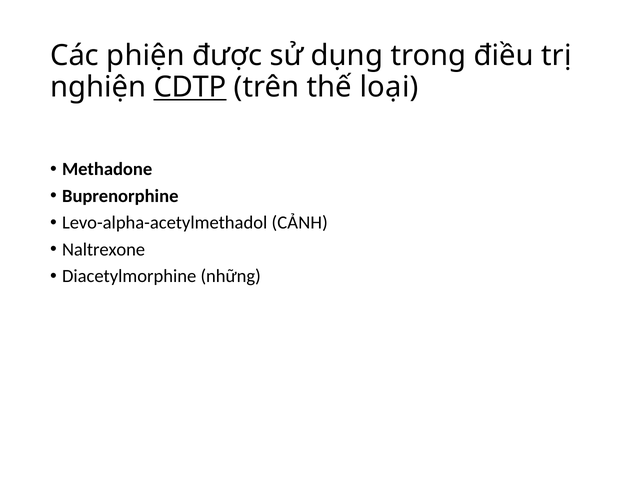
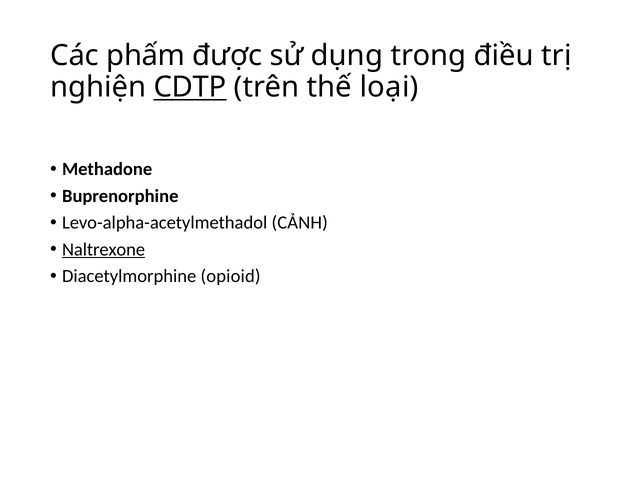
phiện: phiện -> phấm (146, 56)
Naltrexone underline: none -> present (104, 249)
những: những -> opioid (231, 276)
